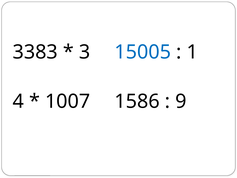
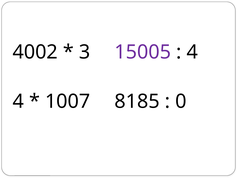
3383: 3383 -> 4002 (35, 52)
15005 colour: blue -> purple (143, 52)
1: 1 -> 4 (192, 52)
1586: 1586 -> 8185 (137, 101)
9: 9 -> 0 (181, 101)
